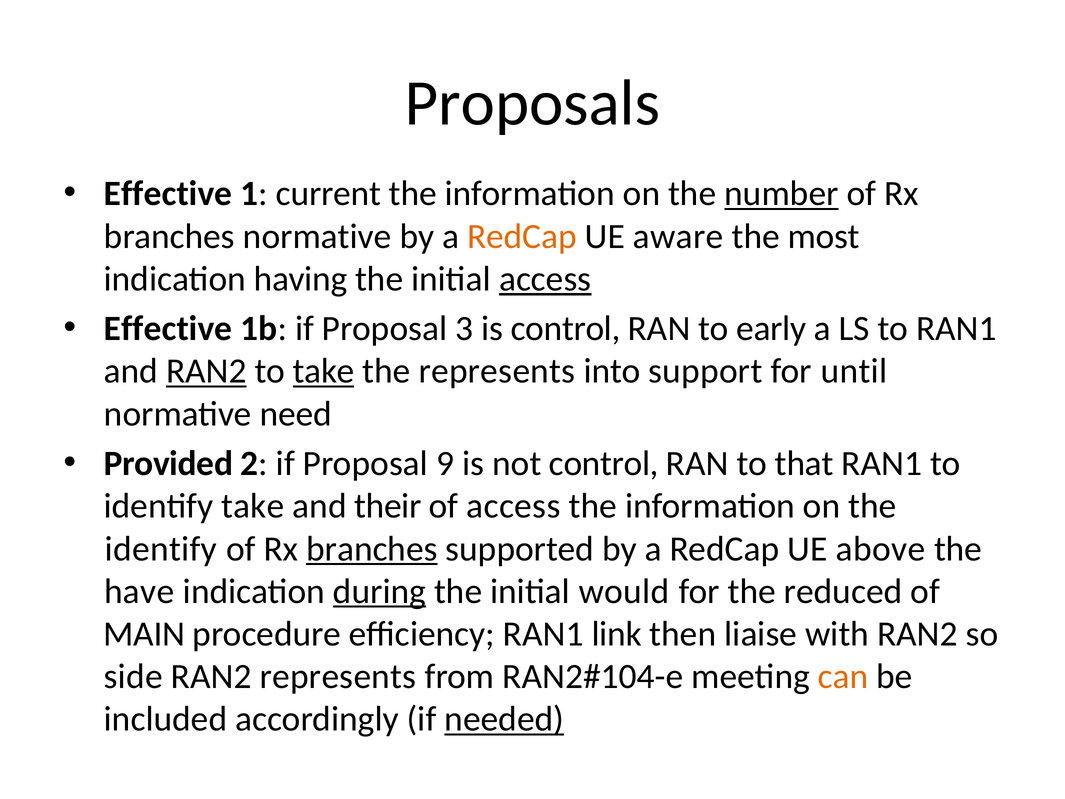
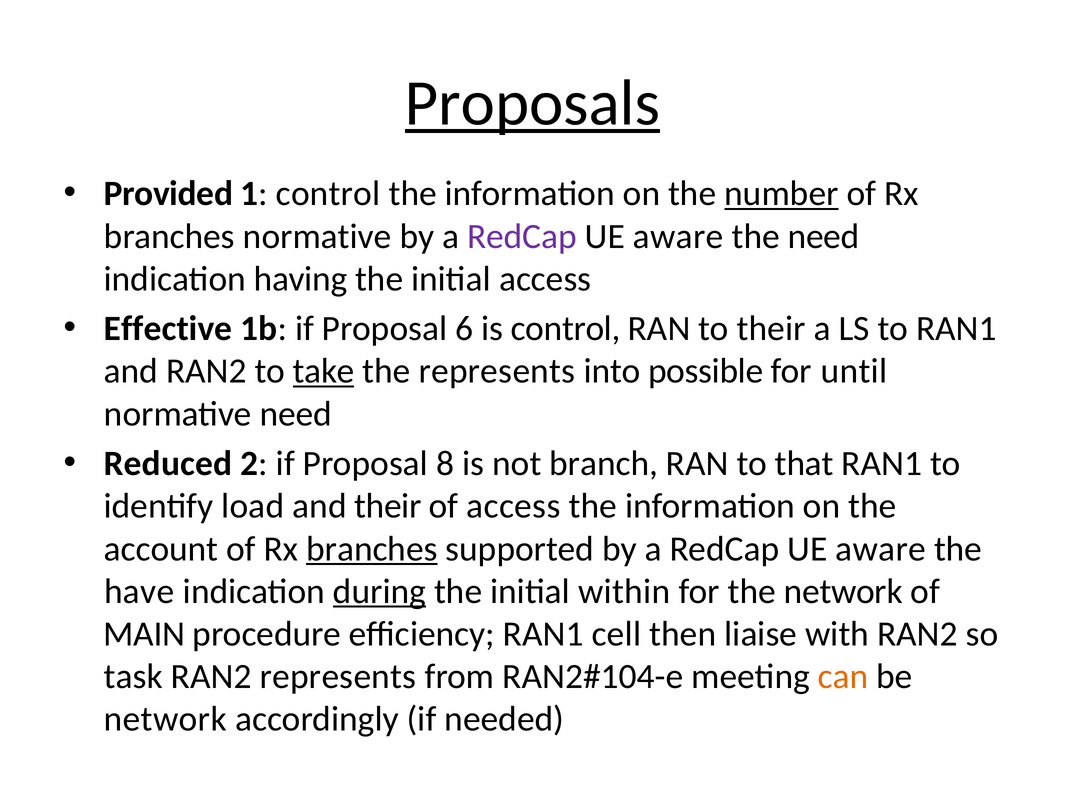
Proposals underline: none -> present (532, 103)
Effective: Effective -> Provided (168, 194)
1 current: current -> control (328, 194)
RedCap colour: orange -> purple (522, 236)
the most: most -> need (824, 236)
access underline: present -> none (545, 279)
3: 3 -> 6 (464, 329)
to early: early -> their (771, 329)
RAN2 underline: present -> none (206, 371)
support: support -> possible (706, 371)
Provided: Provided -> Reduced (168, 463)
9: 9 -> 8 (445, 463)
not control: control -> branch (604, 463)
identify take: take -> load (253, 506)
identify: identify -> account (161, 549)
above: above -> aware (881, 549)
would: would -> within (624, 591)
the reduced: reduced -> network (843, 591)
link: link -> cell (616, 634)
side: side -> task (133, 676)
included: included -> network (165, 719)
needed underline: present -> none (504, 719)
